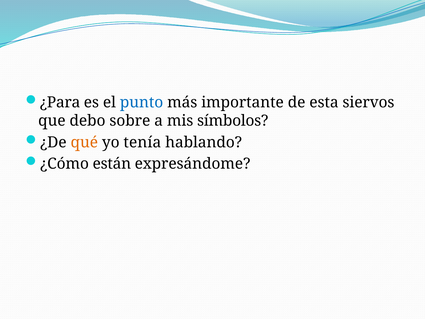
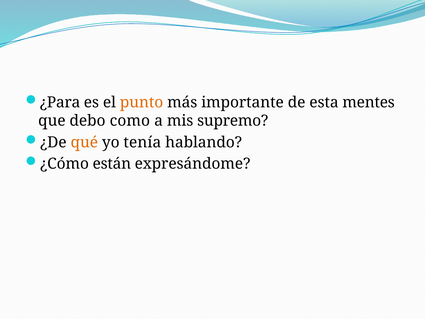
punto colour: blue -> orange (142, 102)
siervos: siervos -> mentes (369, 102)
sobre: sobre -> como (130, 121)
símbolos: símbolos -> supremo (233, 121)
